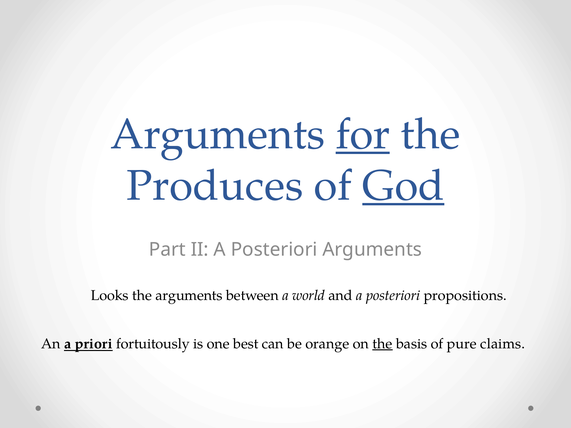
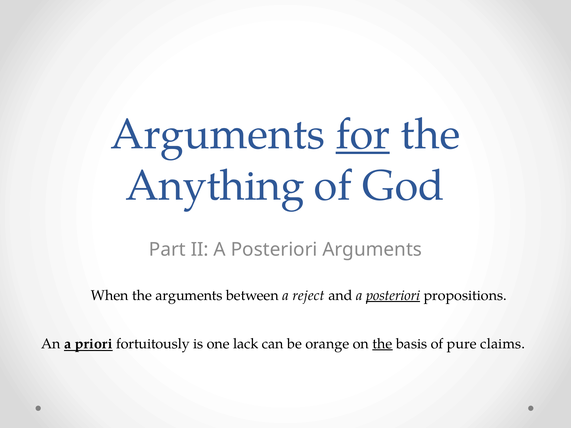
Produces: Produces -> Anything (215, 186)
God underline: present -> none (403, 186)
Looks: Looks -> When (110, 295)
world: world -> reject (309, 295)
posteriori underline: none -> present (393, 295)
best: best -> lack (246, 344)
